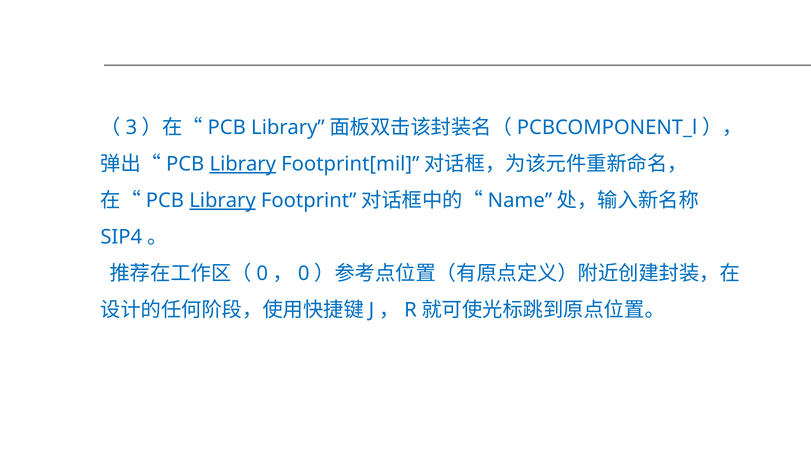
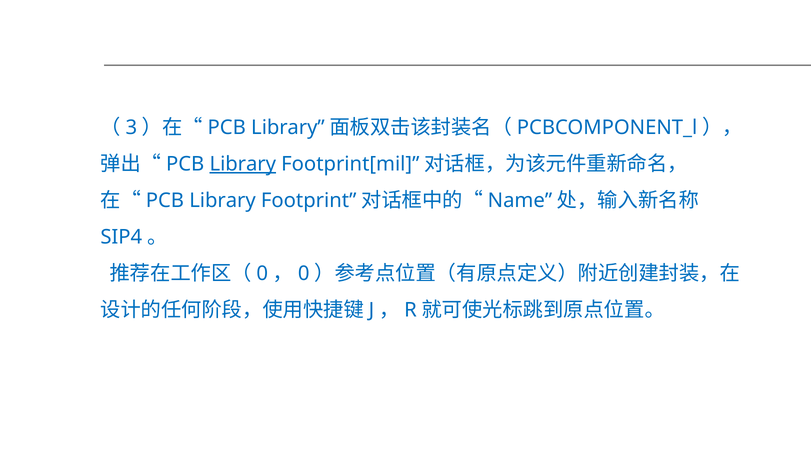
Library underline: present -> none (223, 201)
